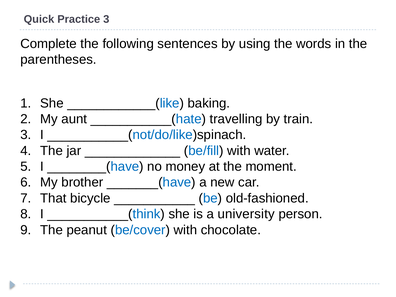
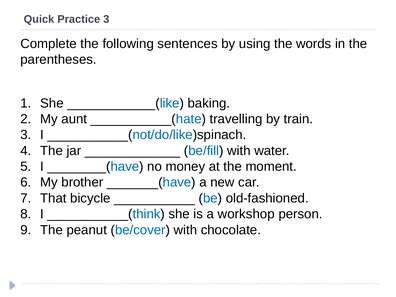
university: university -> workshop (246, 214)
